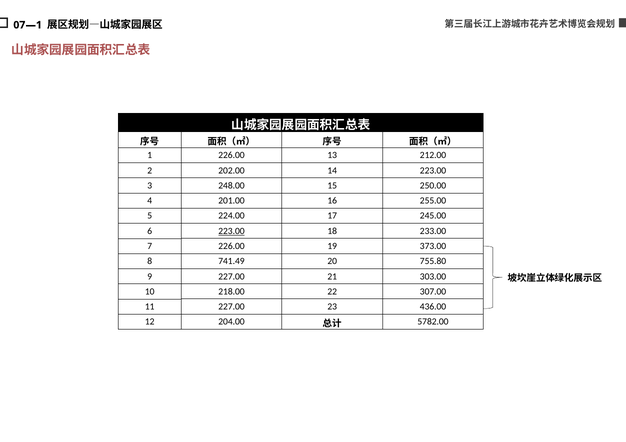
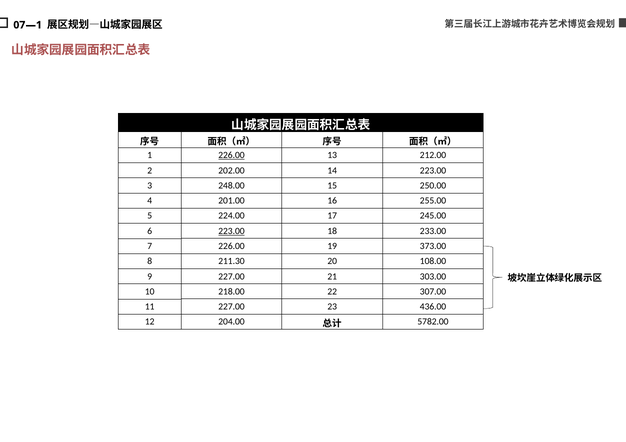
226.00 underline: none -> present (231, 156)
741.49: 741.49 -> 211.30 (231, 262)
755.80: 755.80 -> 108.00 (433, 262)
